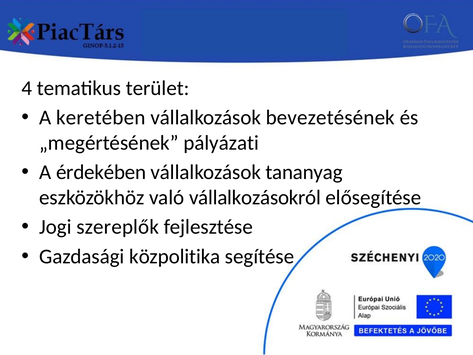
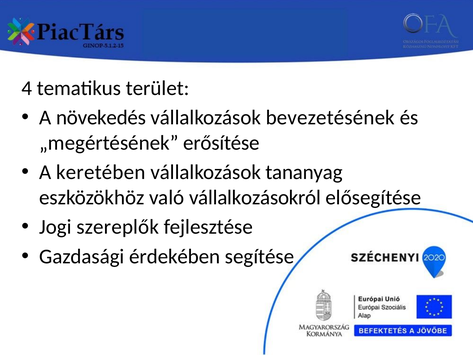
keretében: keretében -> növekedés (101, 118)
pályázati: pályázati -> erősítése (221, 143)
érdekében: érdekében -> keretében (101, 172)
közpolitika: közpolitika -> érdekében (175, 256)
